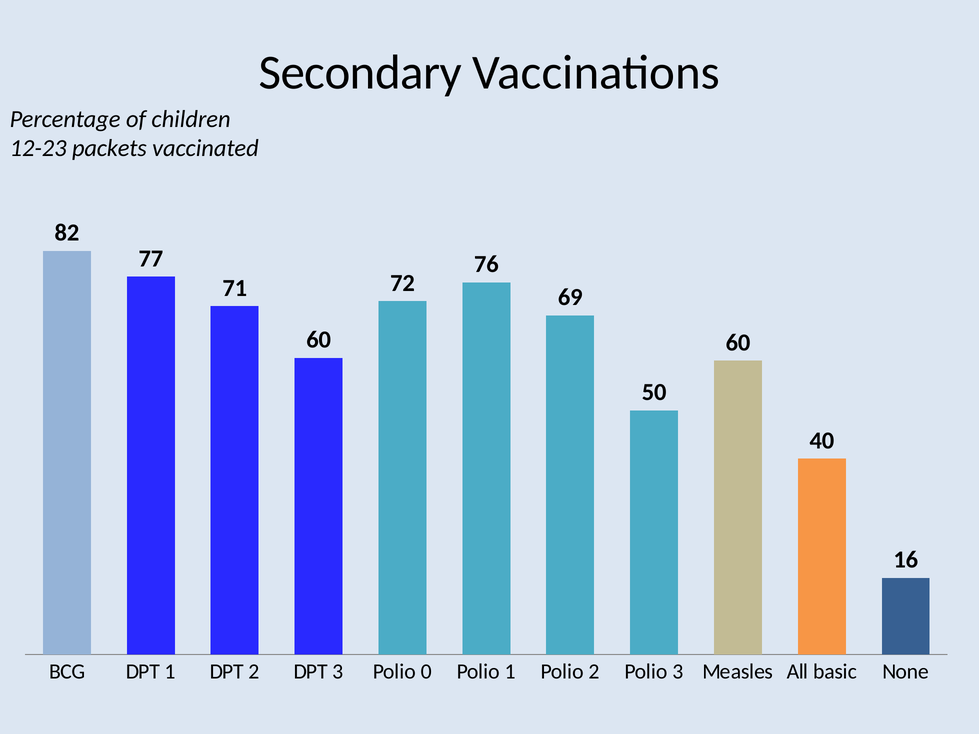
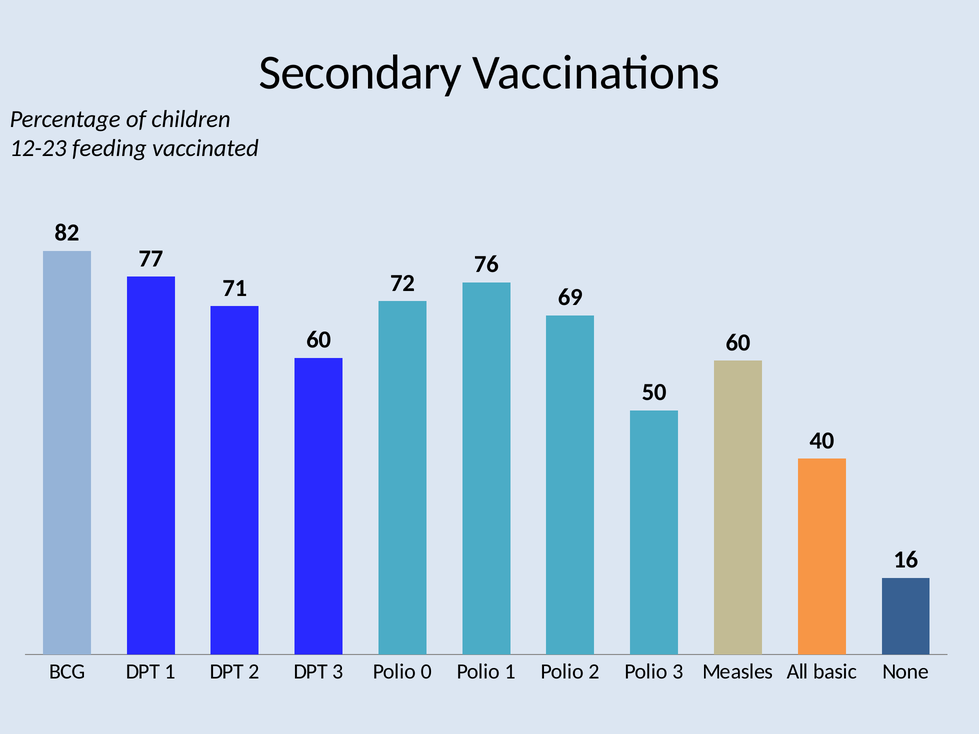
packets: packets -> feeding (109, 148)
